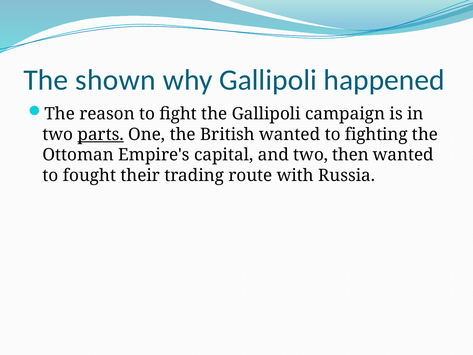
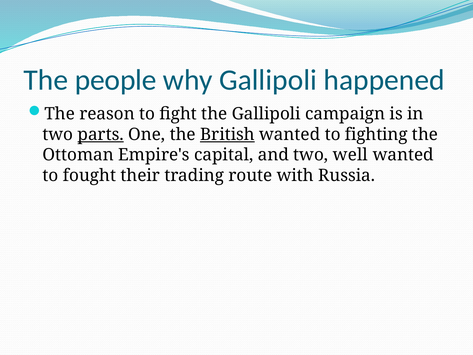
shown: shown -> people (116, 80)
British underline: none -> present (227, 134)
then: then -> well (350, 155)
